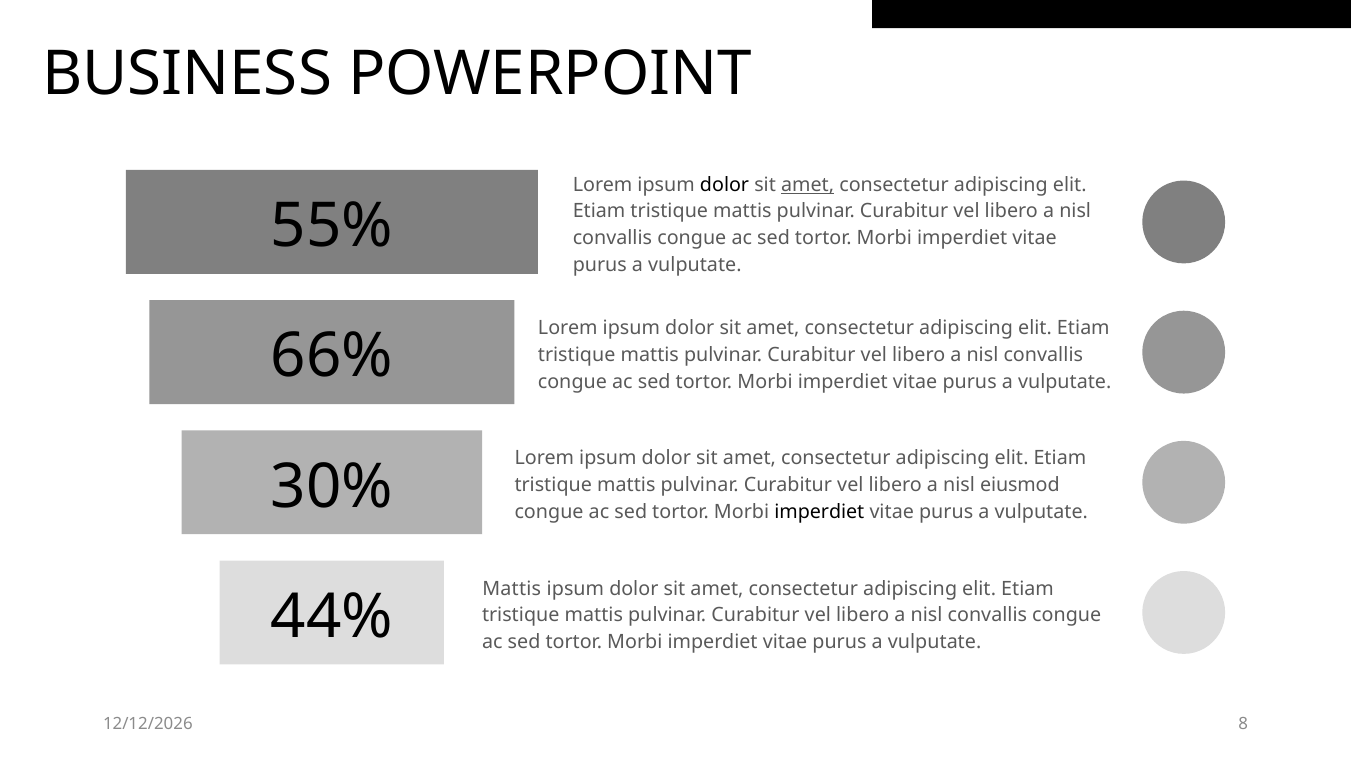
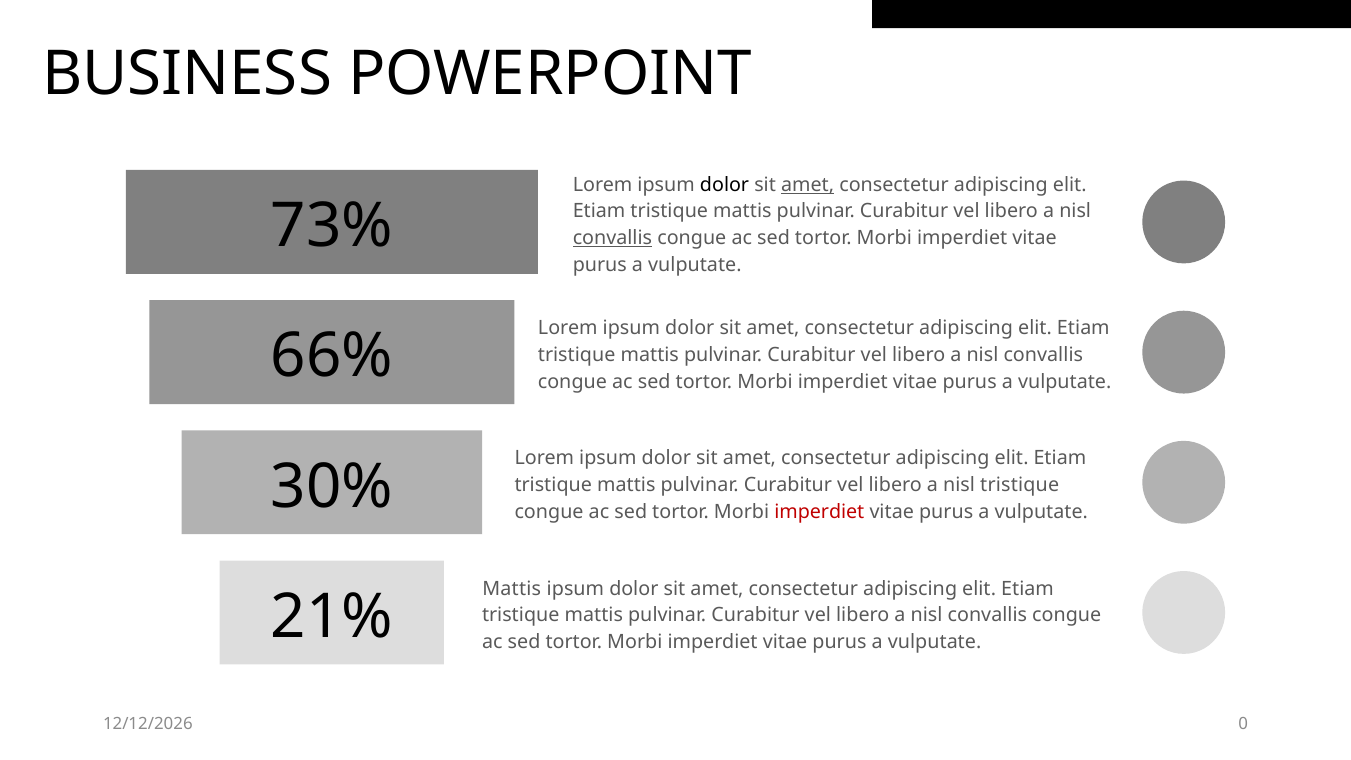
55%: 55% -> 73% (332, 226)
convallis underline: none -> present (612, 238)
nisl eiusmod: eiusmod -> tristique (1020, 485)
imperdiet colour: black -> red (819, 512)
44%: 44% -> 21% (332, 617)
8: 8 -> 0 (1243, 724)
